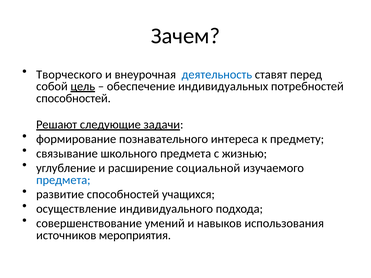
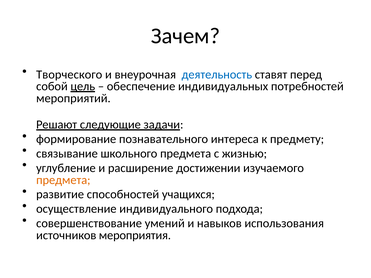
способностей: способностей -> мероприятий (73, 98)
социальной: социальной -> достижении (208, 168)
предмета colour: blue -> orange (63, 180)
